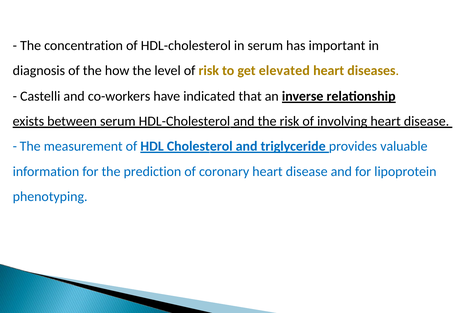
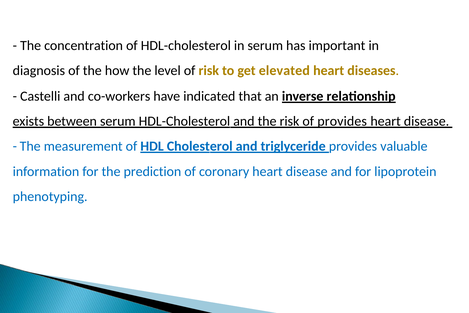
of involving: involving -> provides (342, 121)
